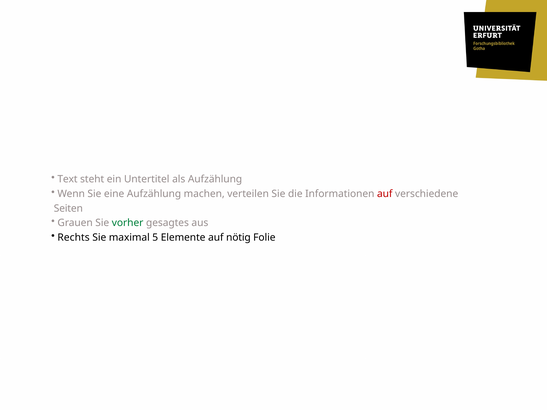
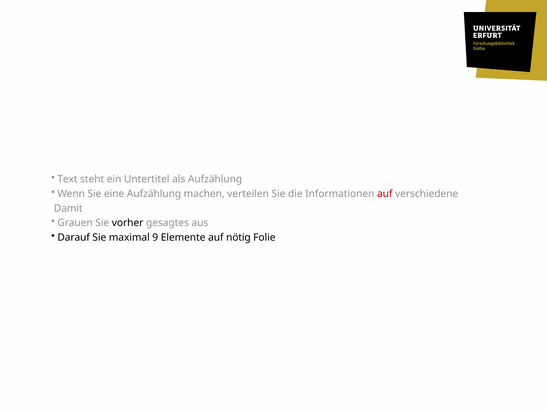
Seiten: Seiten -> Damit (68, 208)
vorher colour: green -> black (128, 223)
Rechts: Rechts -> Darauf (74, 238)
5: 5 -> 9 (155, 238)
